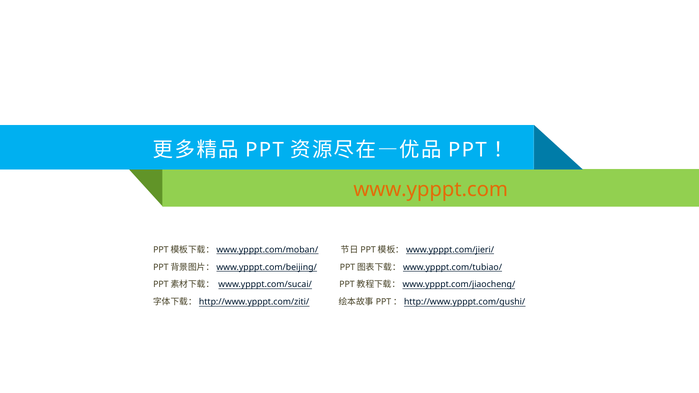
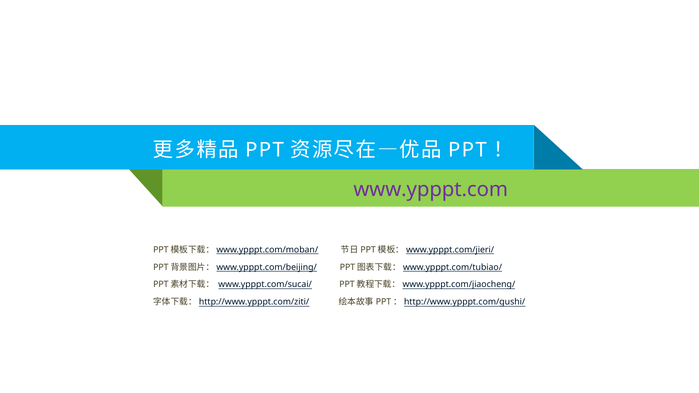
www.ypppt.com colour: orange -> purple (431, 189)
